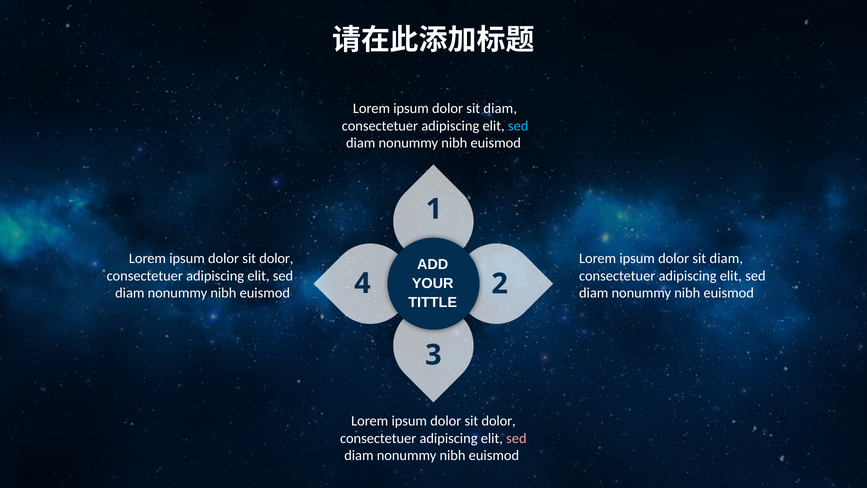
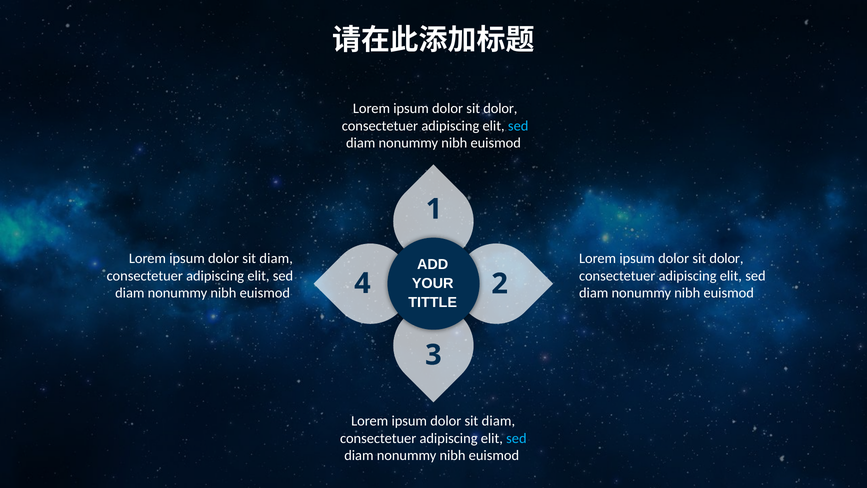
diam: diam -> dolor (500, 108)
dolor: dolor -> diam (276, 258)
diam: diam -> dolor (726, 258)
dolor: dolor -> diam (498, 421)
sed colour: pink -> light blue (516, 438)
